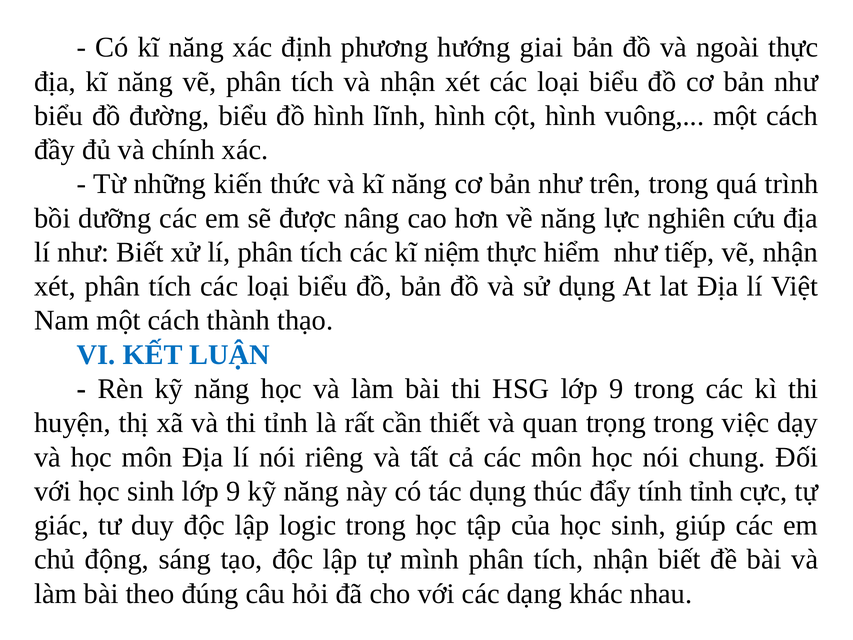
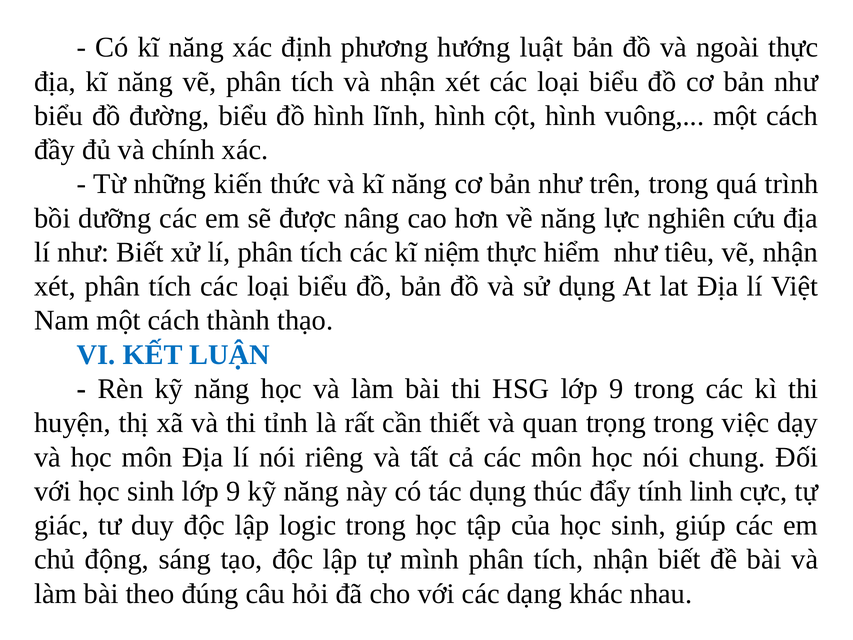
giai: giai -> luật (541, 48)
tiếp: tiếp -> tiêu (690, 252)
tính tỉnh: tỉnh -> linh (711, 491)
